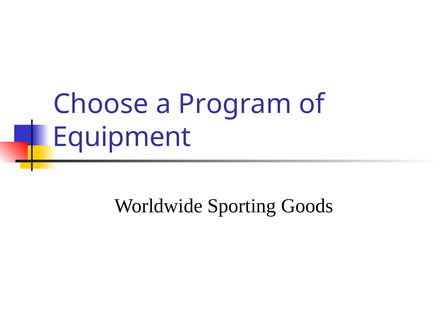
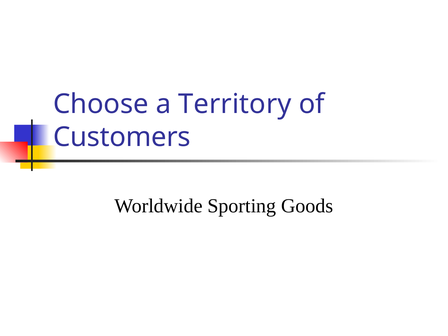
Program: Program -> Territory (235, 104)
Equipment: Equipment -> Customers (122, 137)
